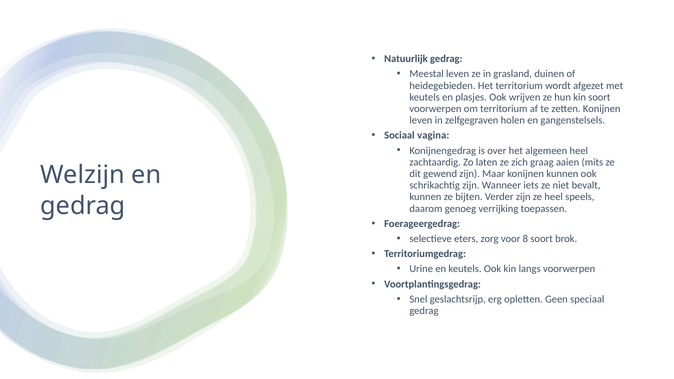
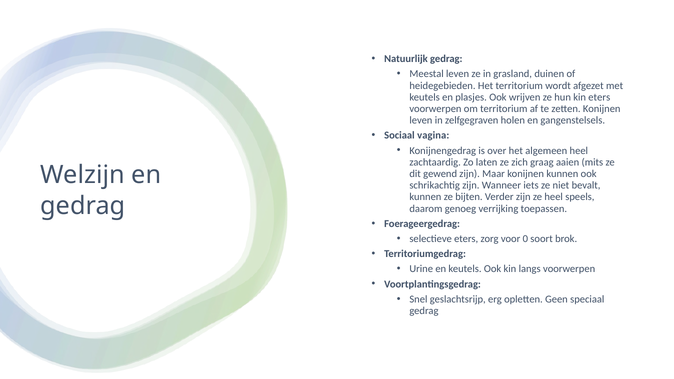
kin soort: soort -> eters (599, 97)
8: 8 -> 0 (525, 239)
